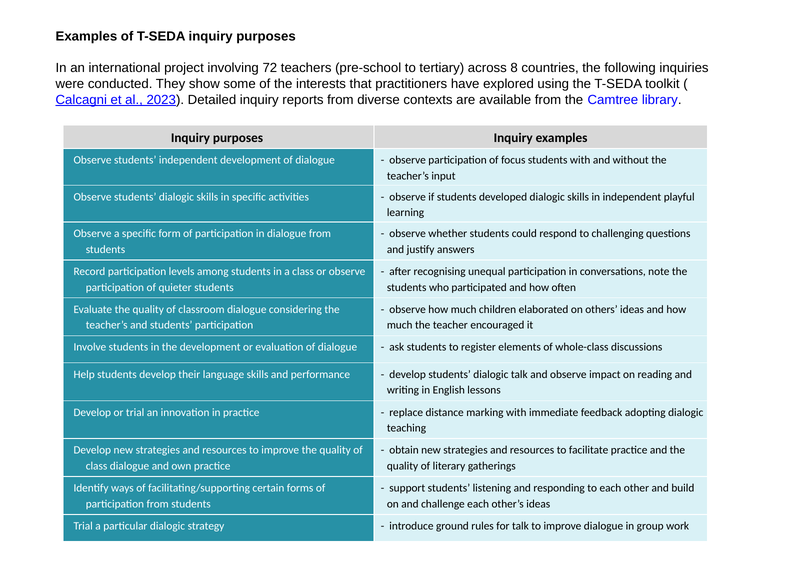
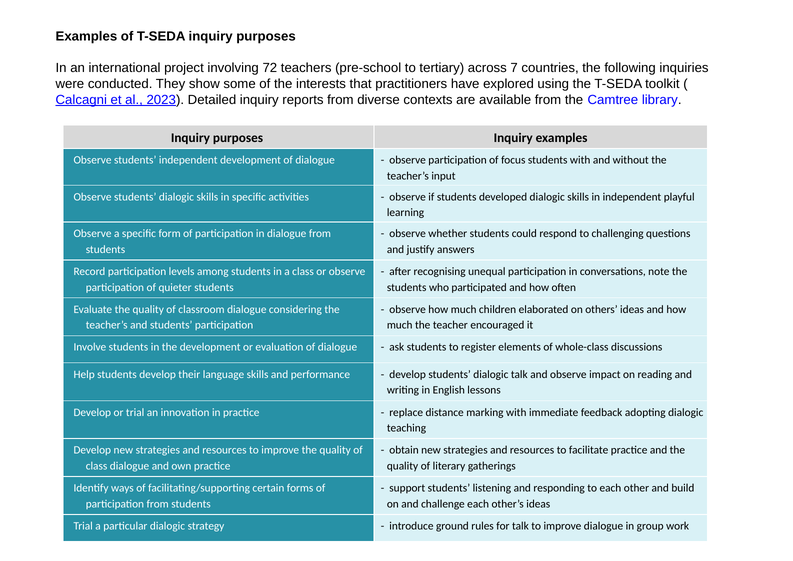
8: 8 -> 7 (514, 68)
